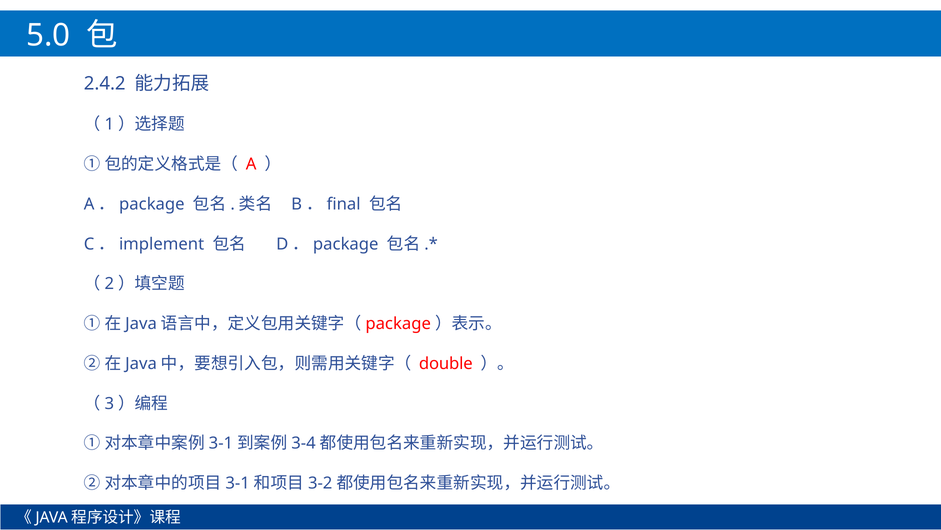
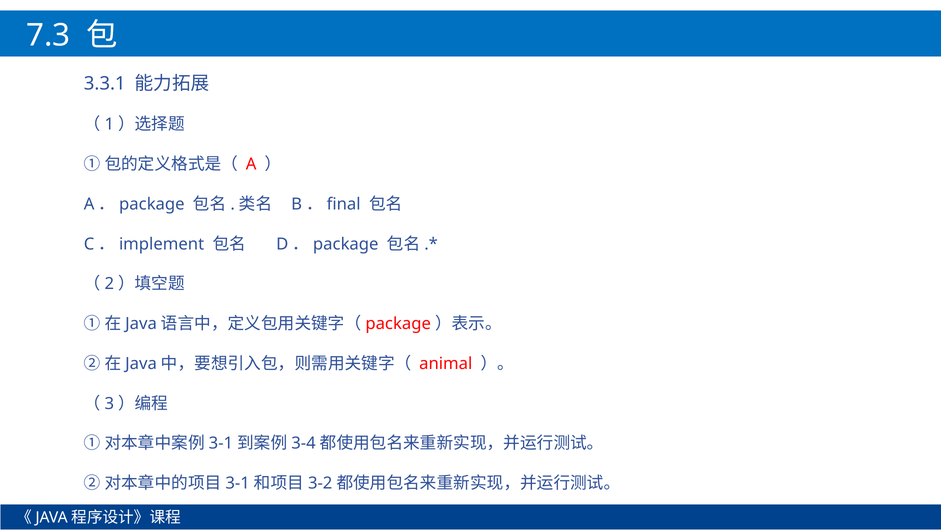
5.0: 5.0 -> 7.3 (48, 36)
2.4.2: 2.4.2 -> 3.3.1 (105, 83)
double: double -> animal (446, 363)
